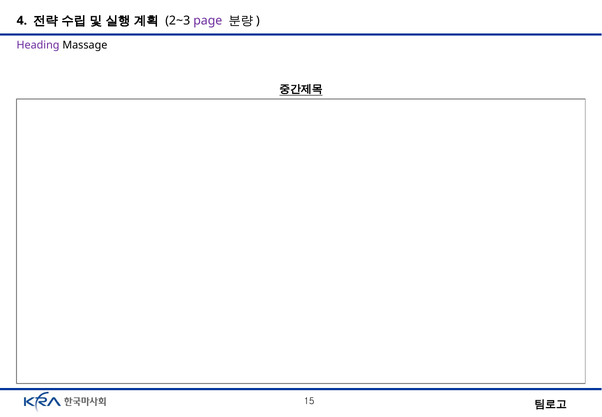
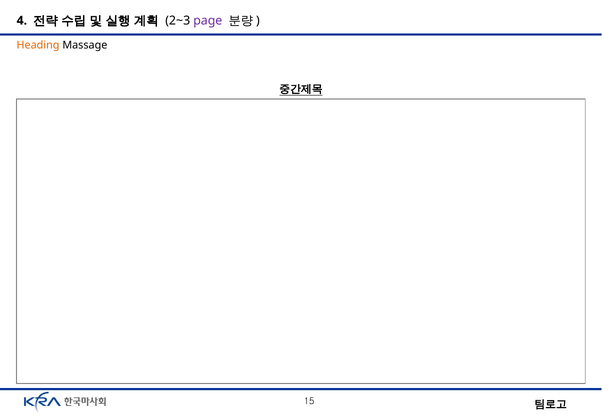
Heading colour: purple -> orange (38, 45)
